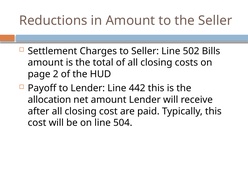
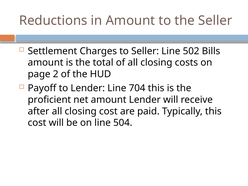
442: 442 -> 704 (137, 88)
allocation: allocation -> proficient (49, 100)
